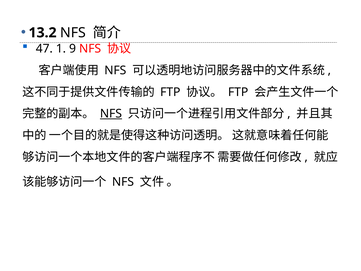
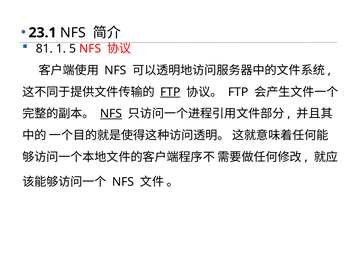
13.2: 13.2 -> 23.1 (43, 33)
47: 47 -> 81 (44, 49)
9: 9 -> 5 (73, 49)
FTP underline: none -> present (170, 92)
